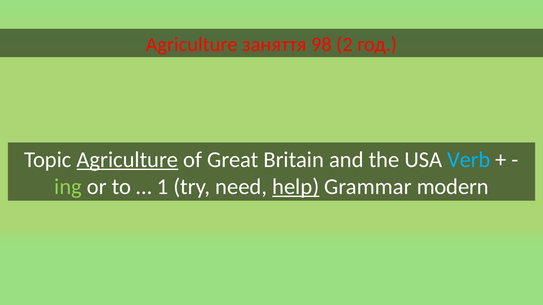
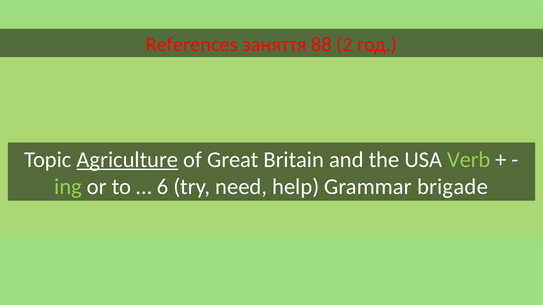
Agriculture: Agriculture -> References (192, 44)
98: 98 -> 88 (321, 44)
Verb colour: light blue -> light green (469, 160)
1: 1 -> 6 (163, 187)
help underline: present -> none (296, 187)
modern: modern -> brigade (452, 187)
